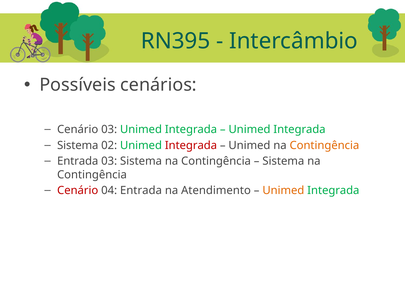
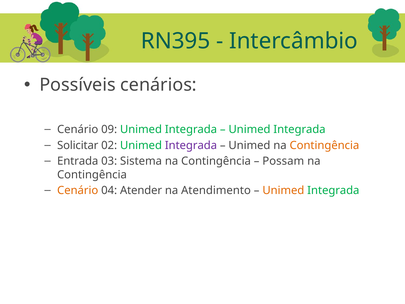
Cenário 03: 03 -> 09 (109, 129)
Sistema: Sistema -> Solicitar (78, 145)
Integrada colour: red -> purple (191, 145)
Sistema: Sistema -> Possam (283, 161)
Cenário colour: red -> orange (78, 190)
04 Entrada: Entrada -> Atender (141, 190)
